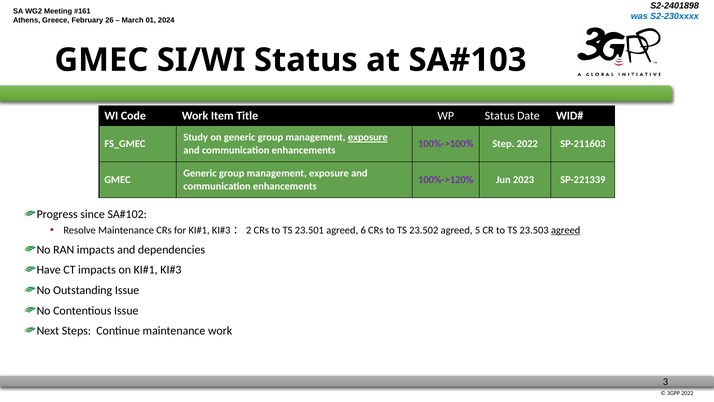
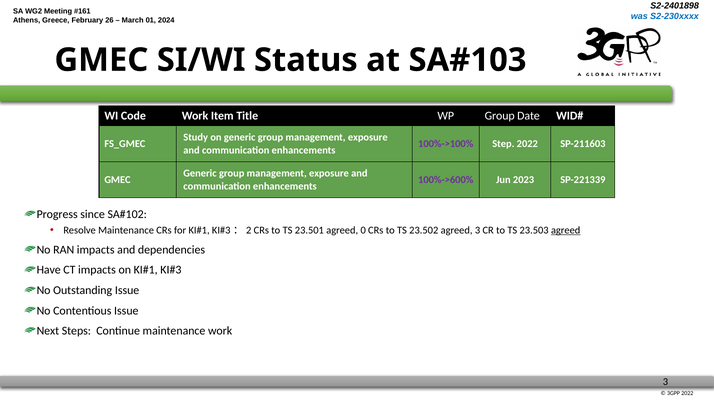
WP Status: Status -> Group (500, 116)
exposure underline: present -> none (368, 137)
100%->120%: 100%->120% -> 100%->600% (446, 180)
6: 6 -> 0 (363, 230)
agreed 5: 5 -> 3 (478, 230)
